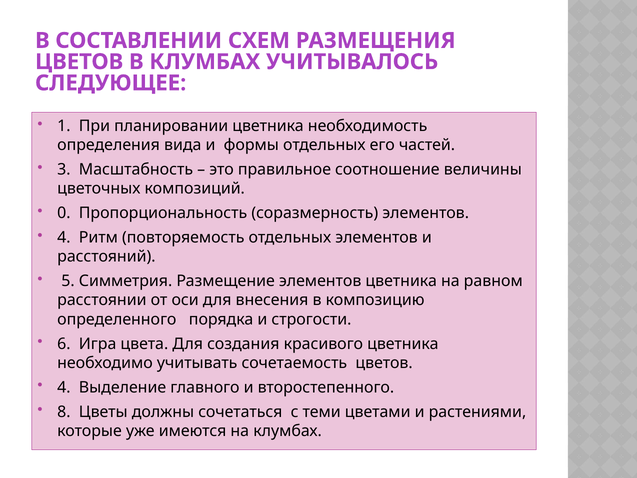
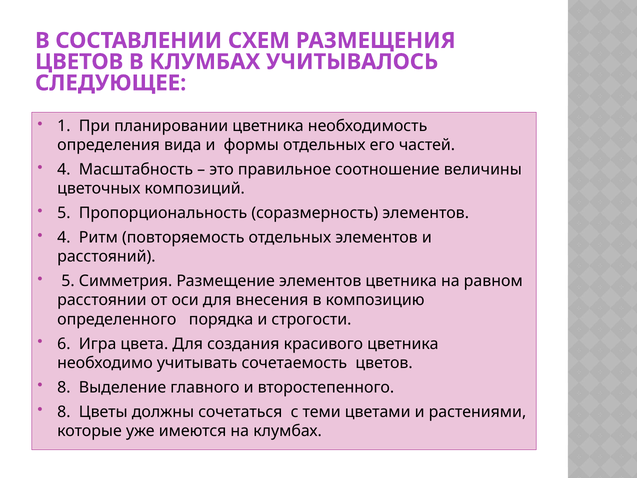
3: 3 -> 4 (64, 169)
0: 0 -> 5 (64, 213)
4: 4 -> 8 (64, 387)
